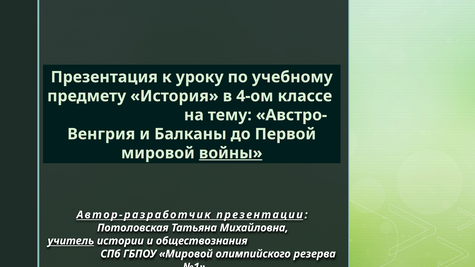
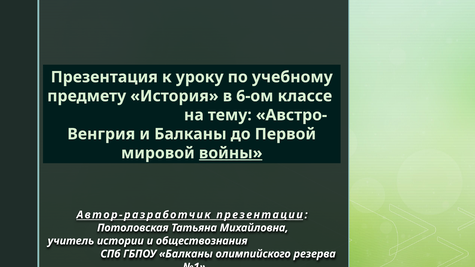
4-ом: 4-ом -> 6-ом (255, 96)
учитель underline: present -> none (71, 241)
ГБПОУ Мировой: Мировой -> Балканы (186, 254)
